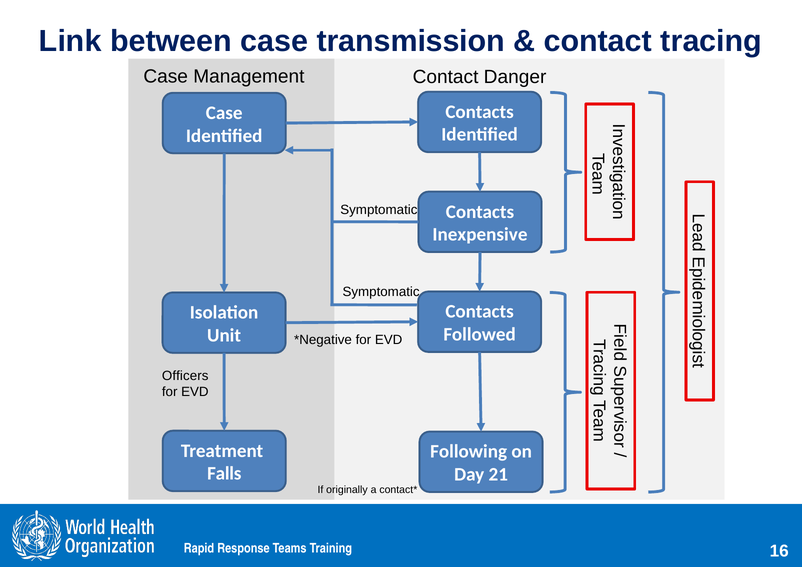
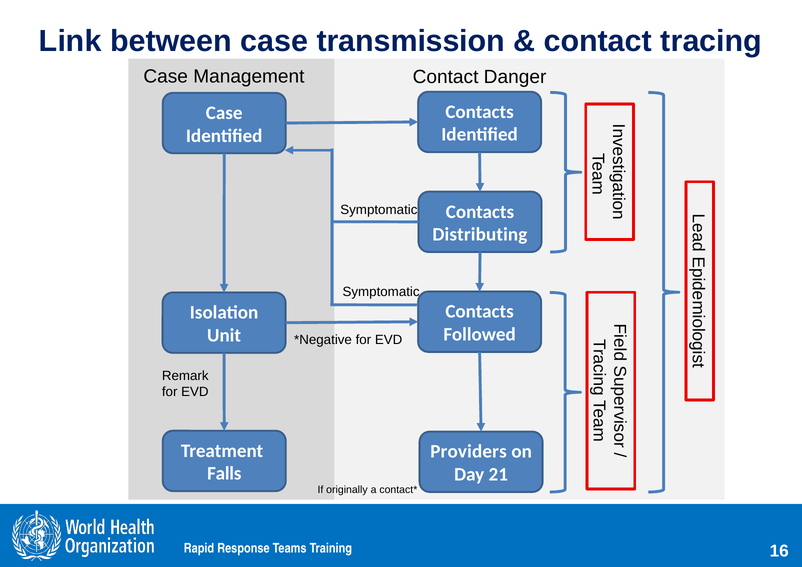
Inexpensive: Inexpensive -> Distributing (480, 235)
Officers: Officers -> Remark (185, 376)
Following: Following -> Providers (469, 452)
